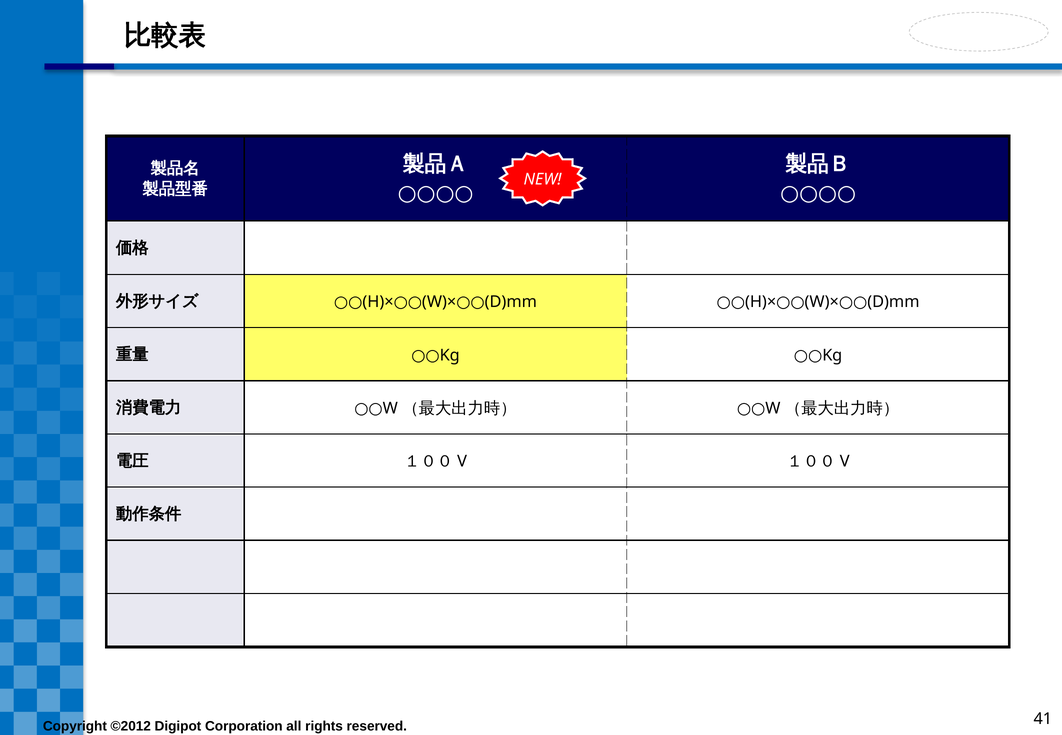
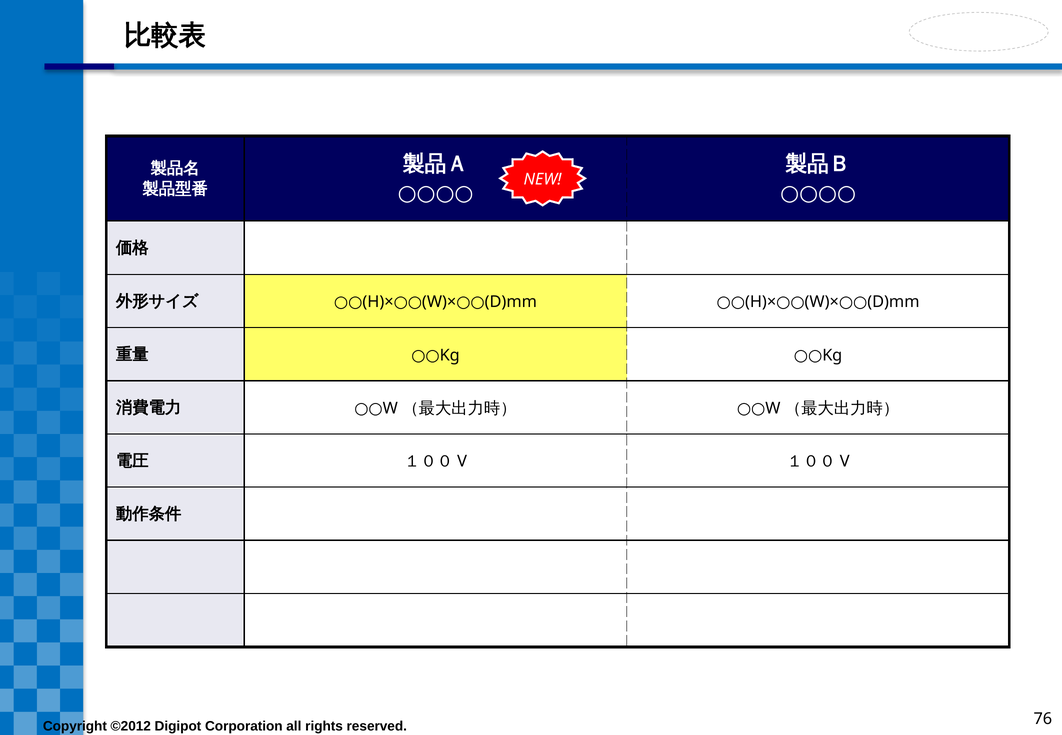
41: 41 -> 76 (1043, 719)
